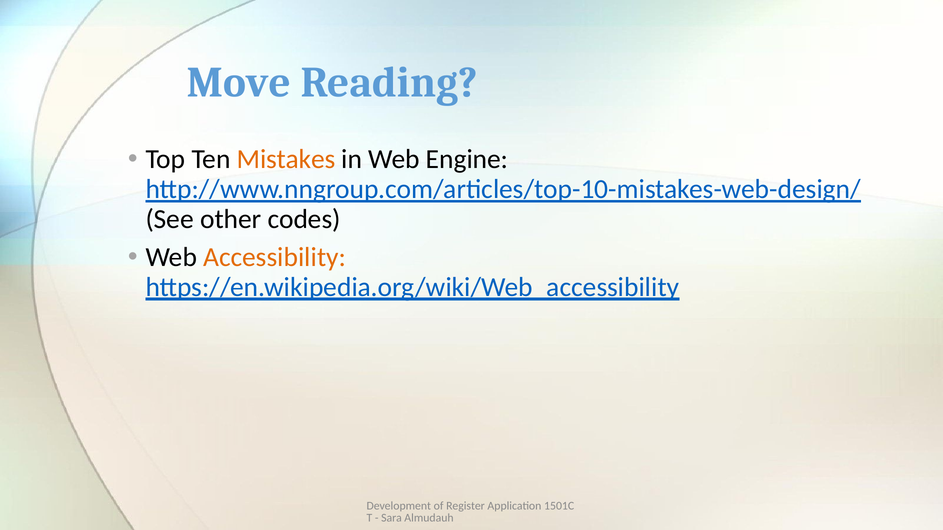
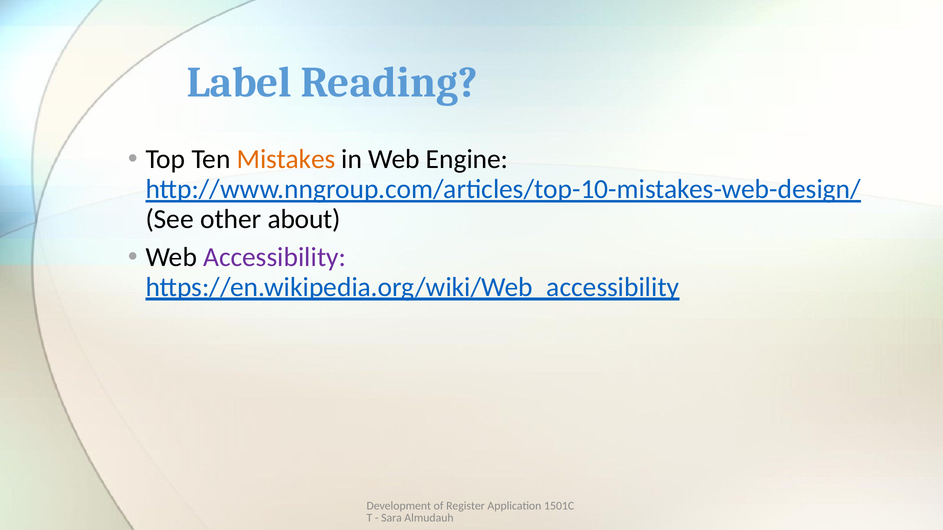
Move: Move -> Label (239, 82)
codes: codes -> about (304, 219)
Accessibility colour: orange -> purple (275, 257)
